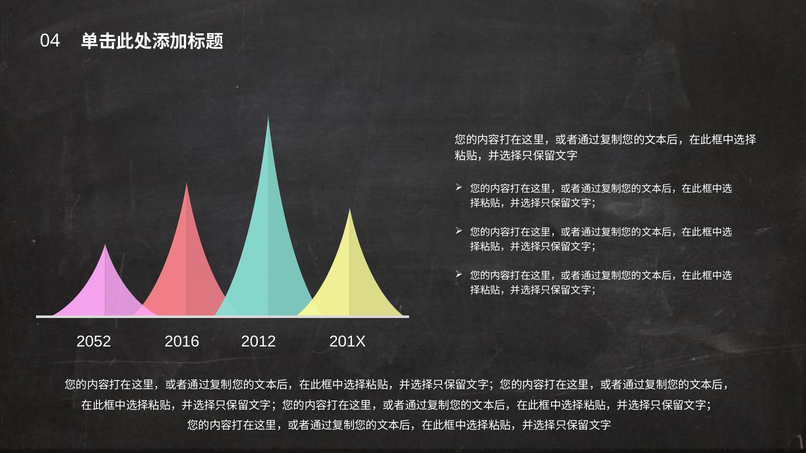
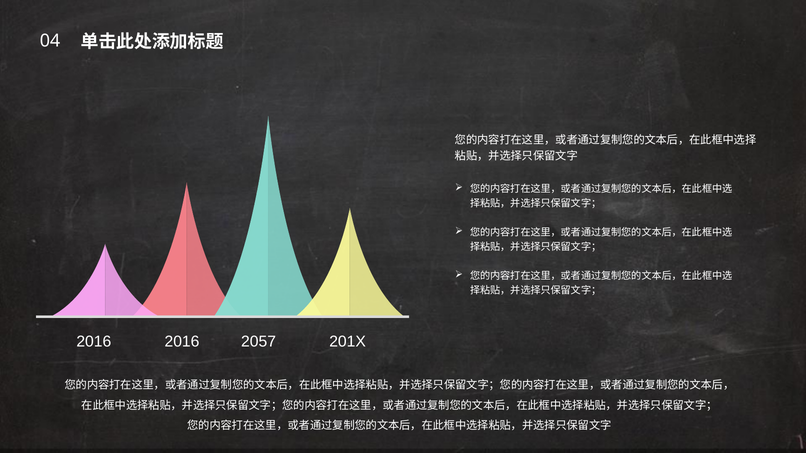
2052: 2052 -> 2016 (94, 342)
2012: 2012 -> 2057 (259, 342)
